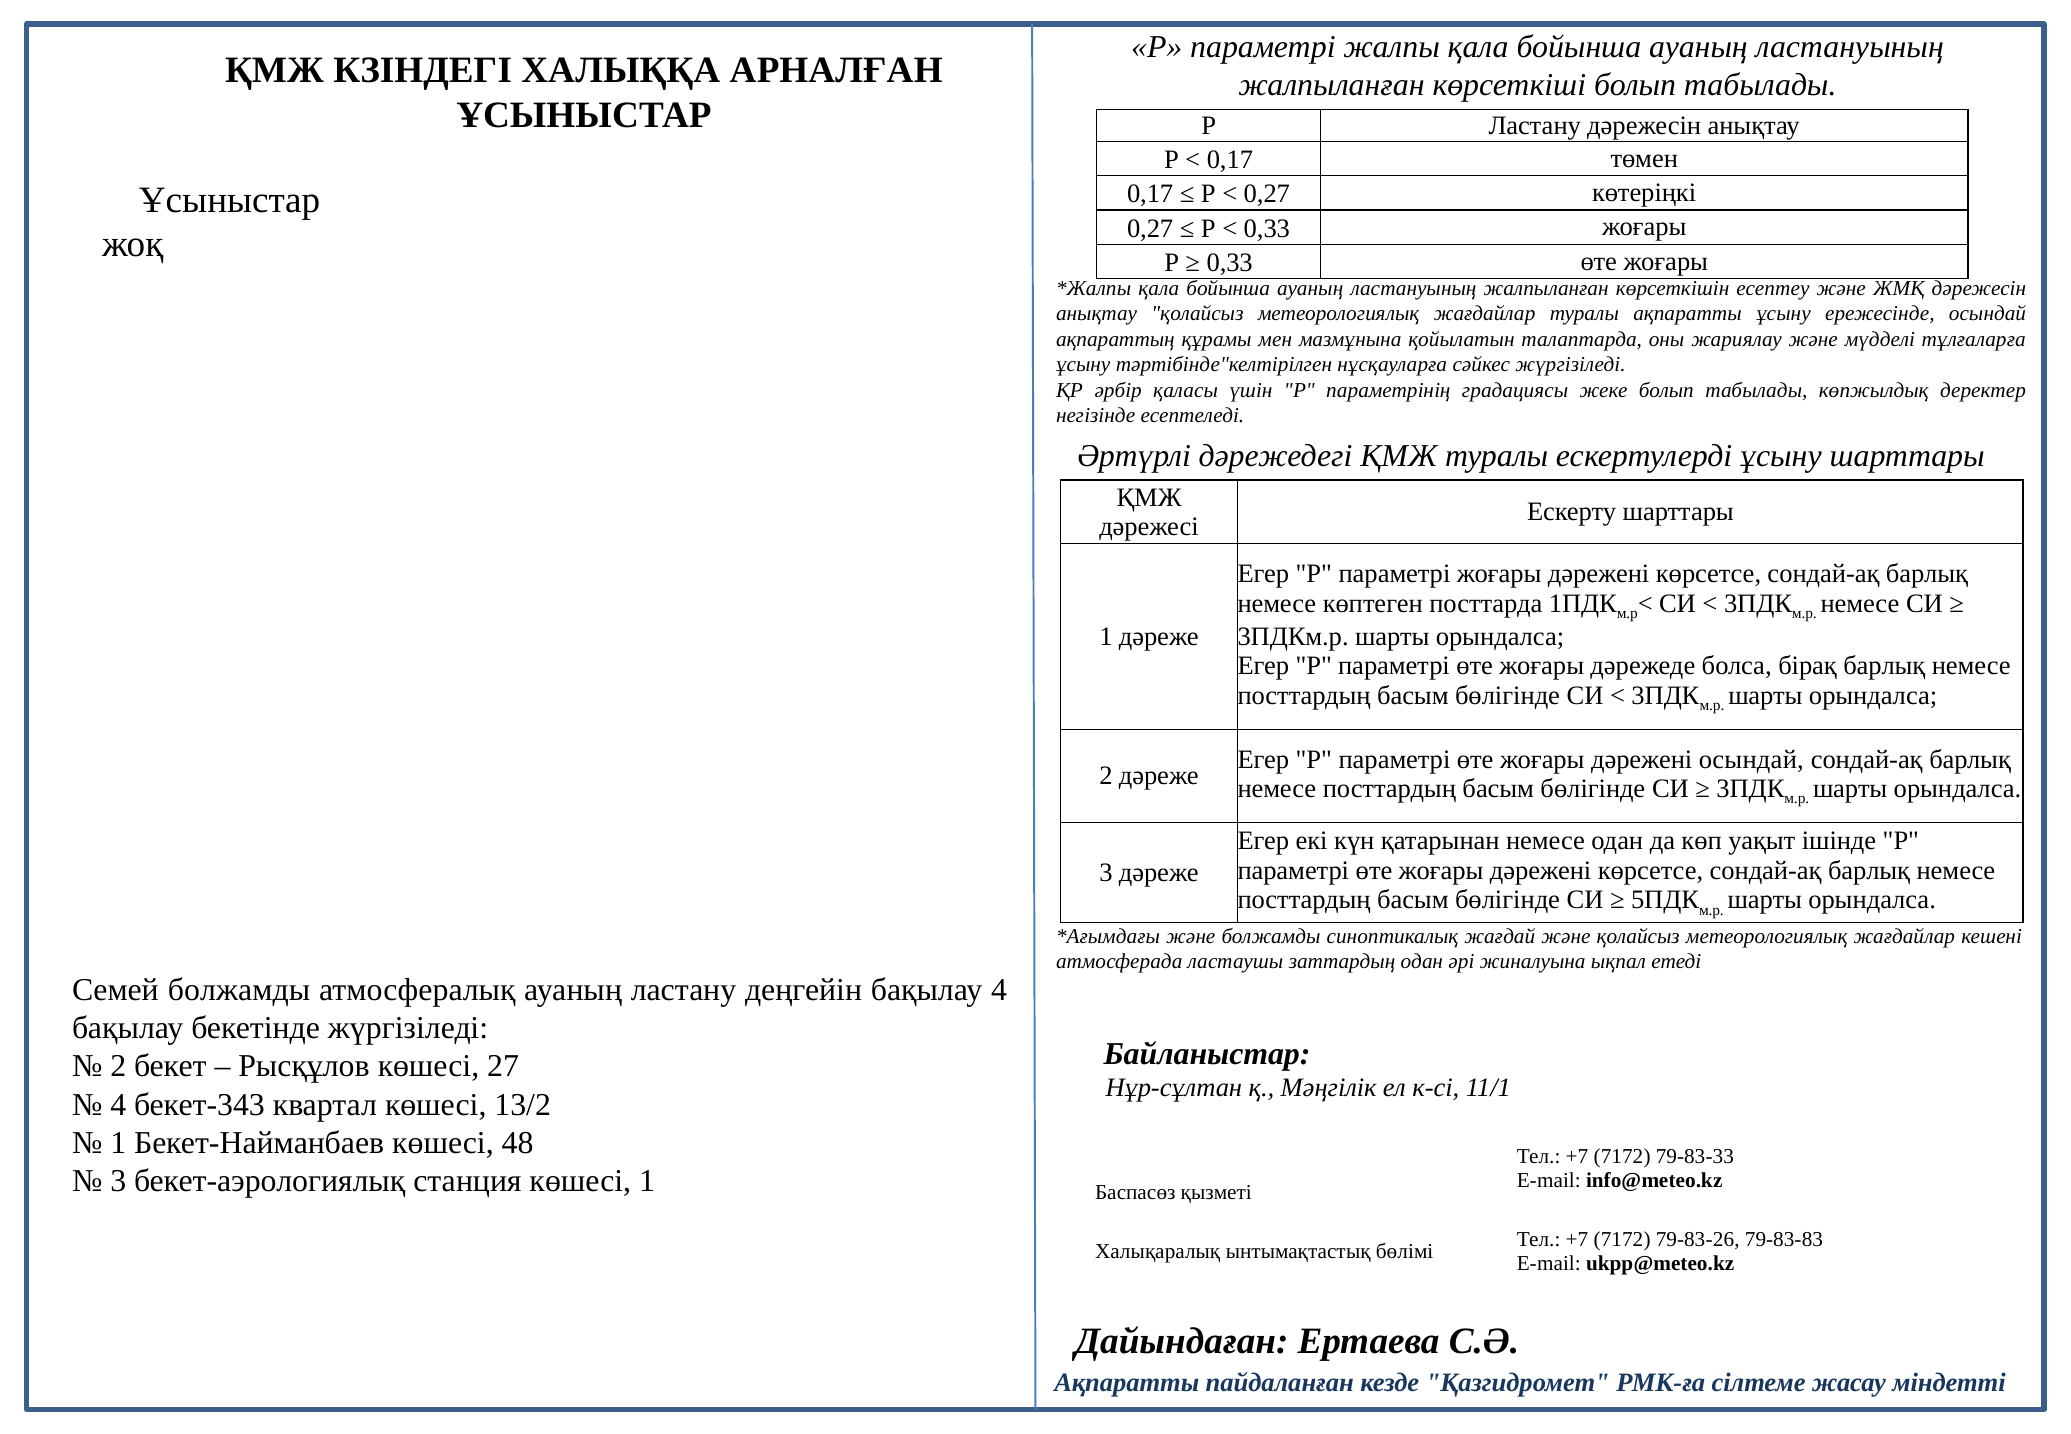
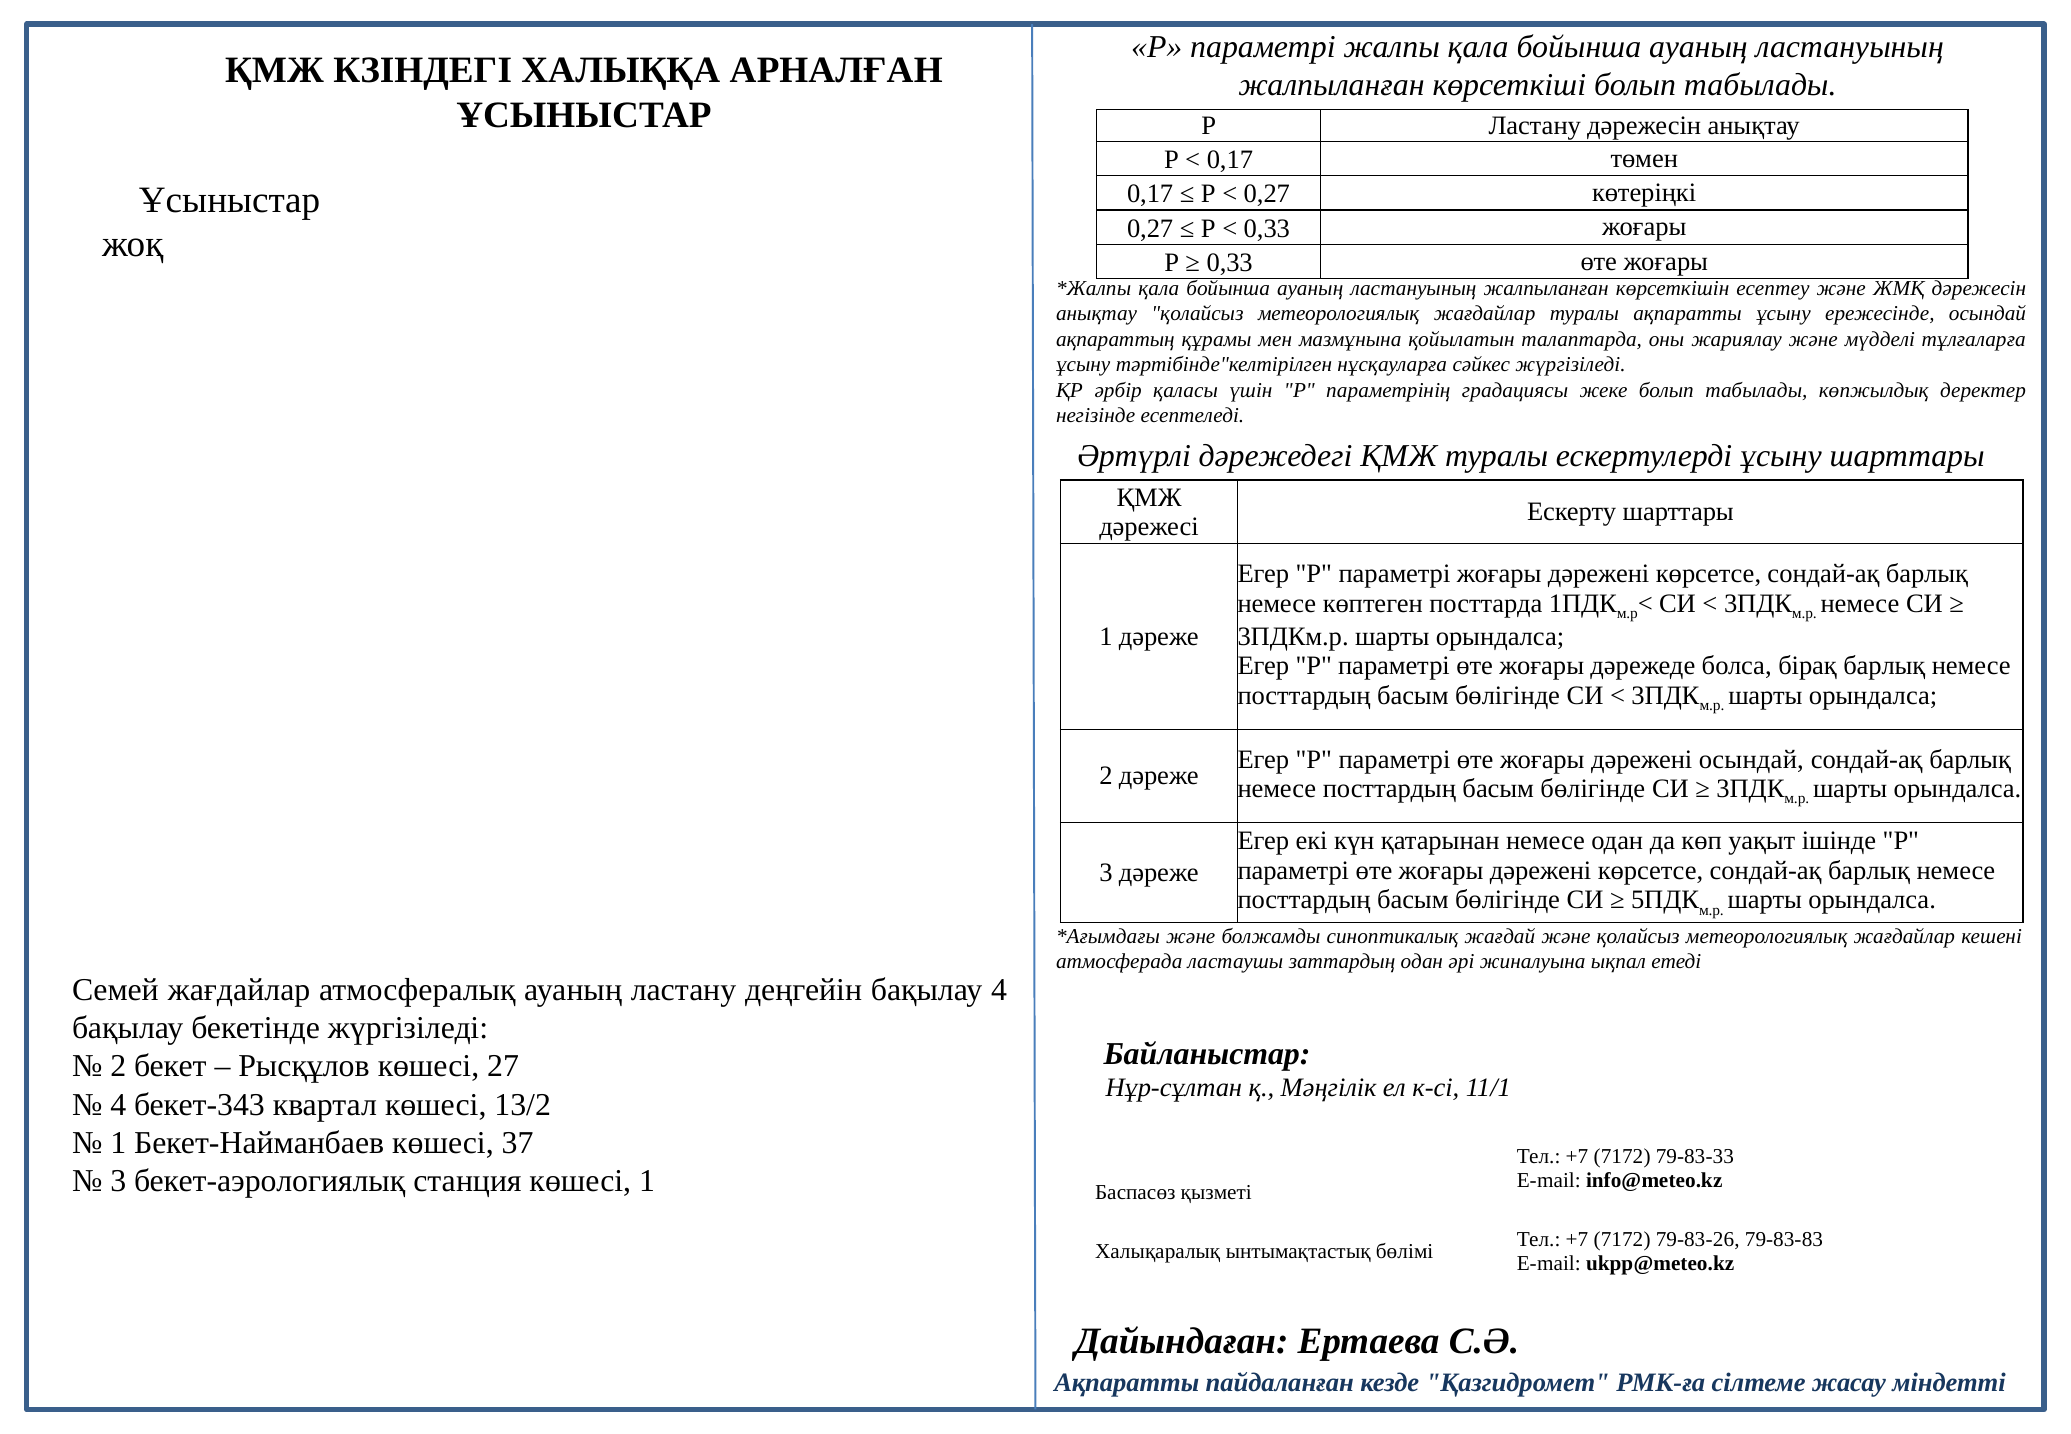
Семей болжамды: болжамды -> жағдайлар (239, 990)
48: 48 -> 37 (518, 1143)
